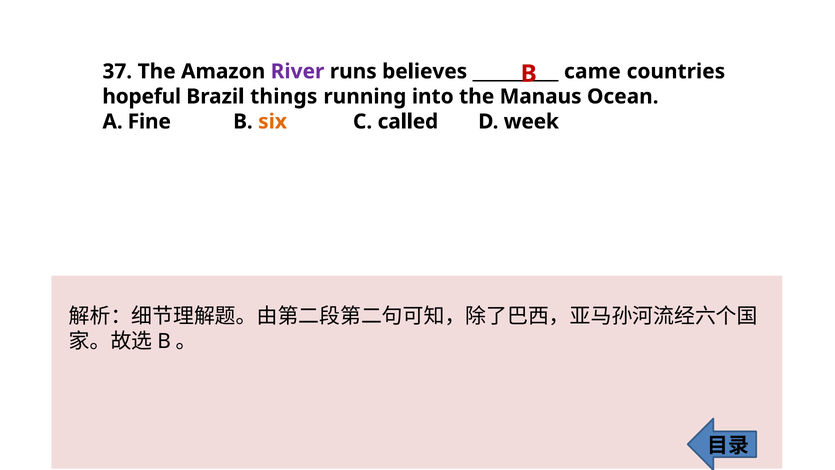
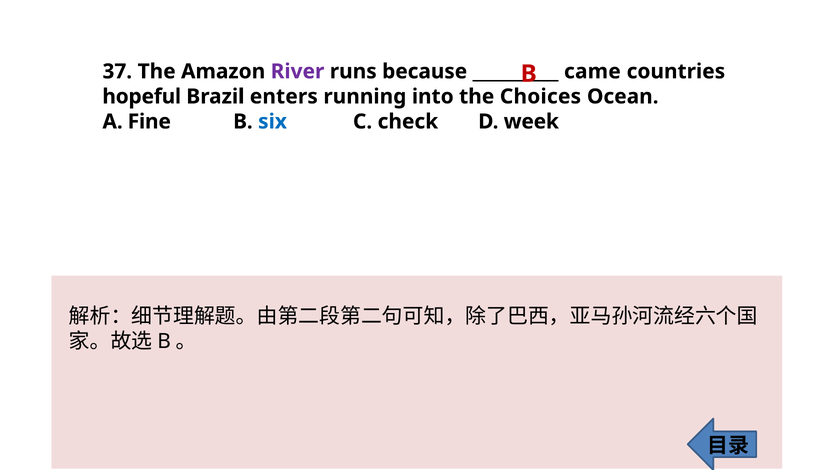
believes: believes -> because (425, 71)
things: things -> enters (284, 96)
Manaus: Manaus -> Choices (540, 96)
six colour: orange -> blue (273, 122)
called: called -> check (408, 122)
